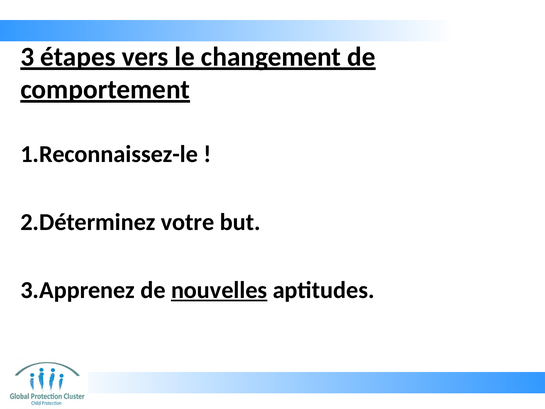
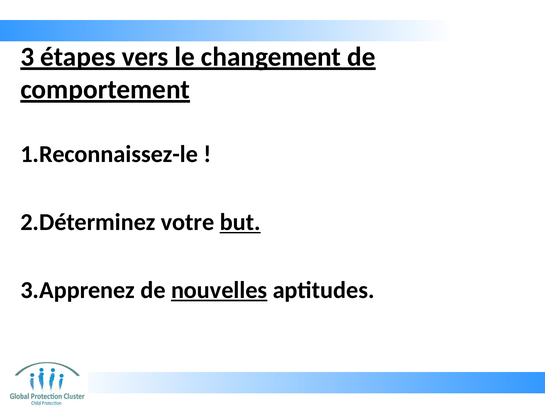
but underline: none -> present (240, 222)
